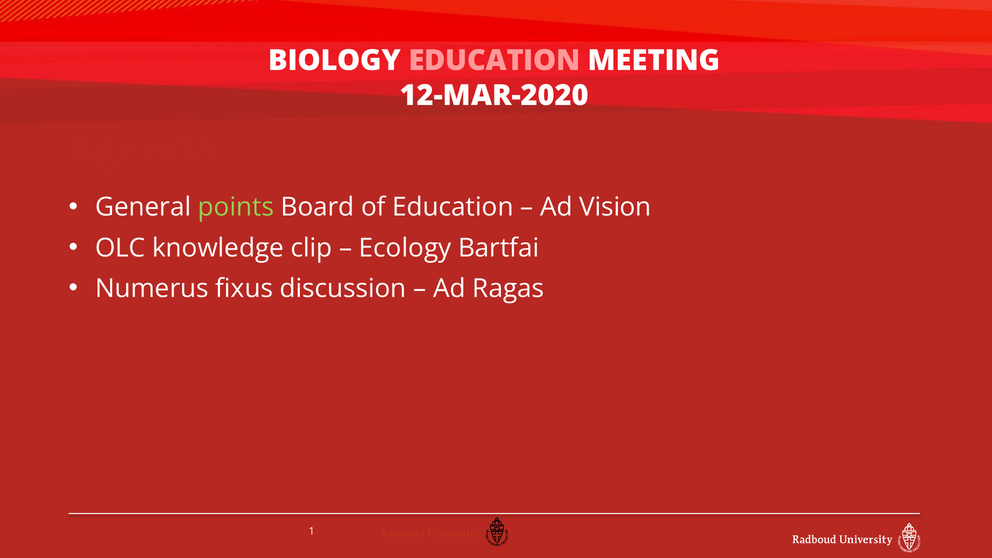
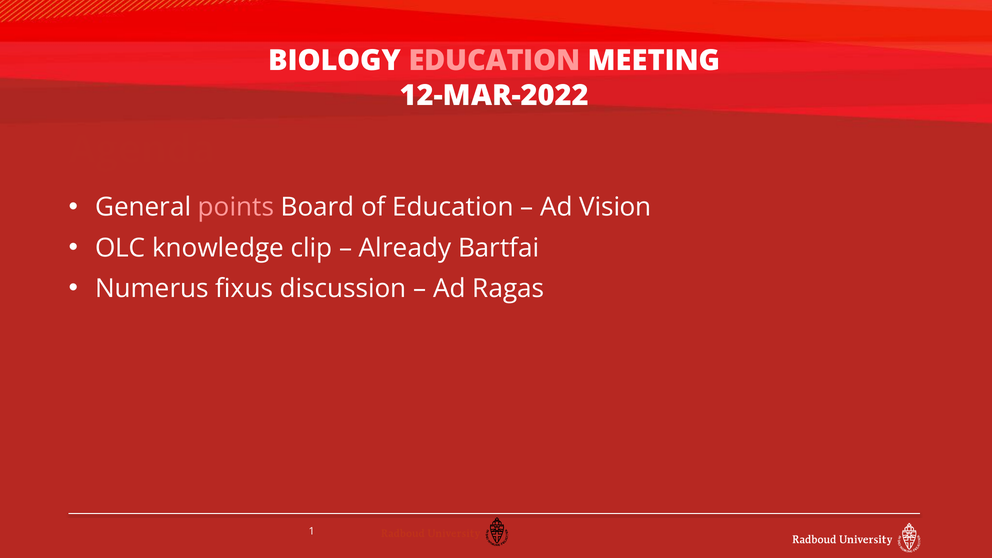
12-MAR-2020: 12-MAR-2020 -> 12-MAR-2022 (494, 96)
points colour: light green -> pink (236, 207)
Ecology: Ecology -> Already (405, 248)
